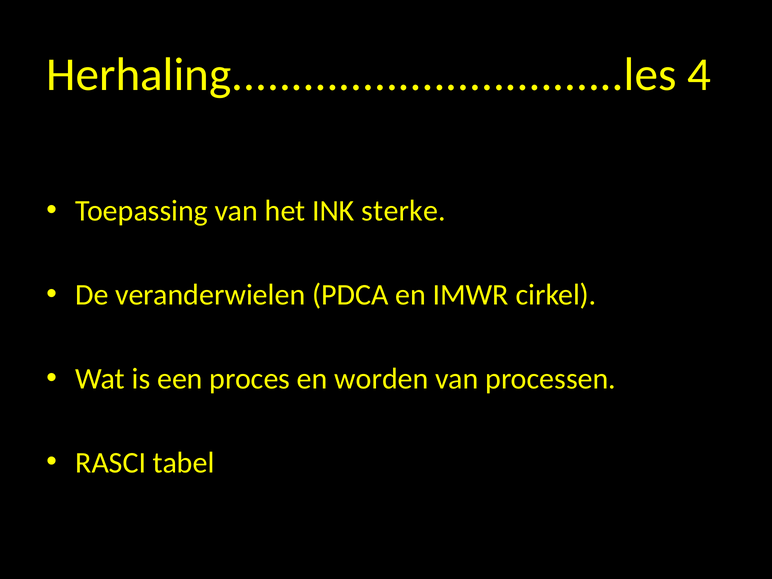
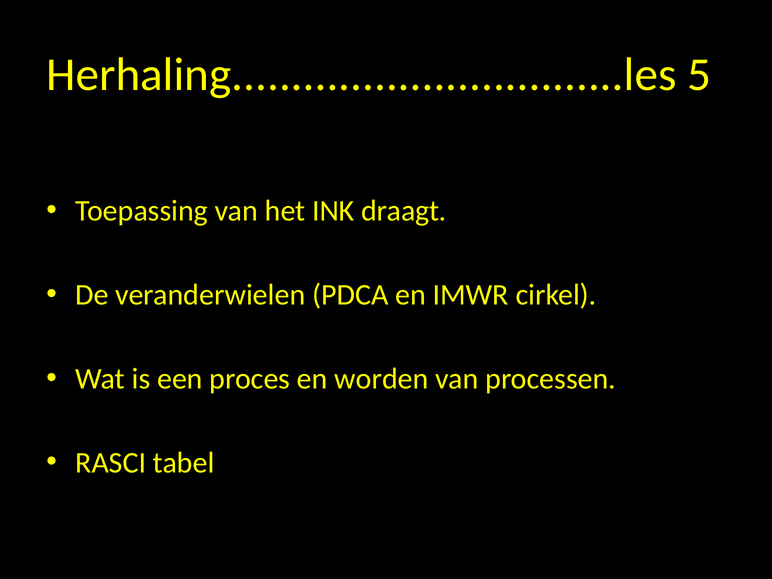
4: 4 -> 5 (699, 75)
sterke: sterke -> draagt (404, 211)
